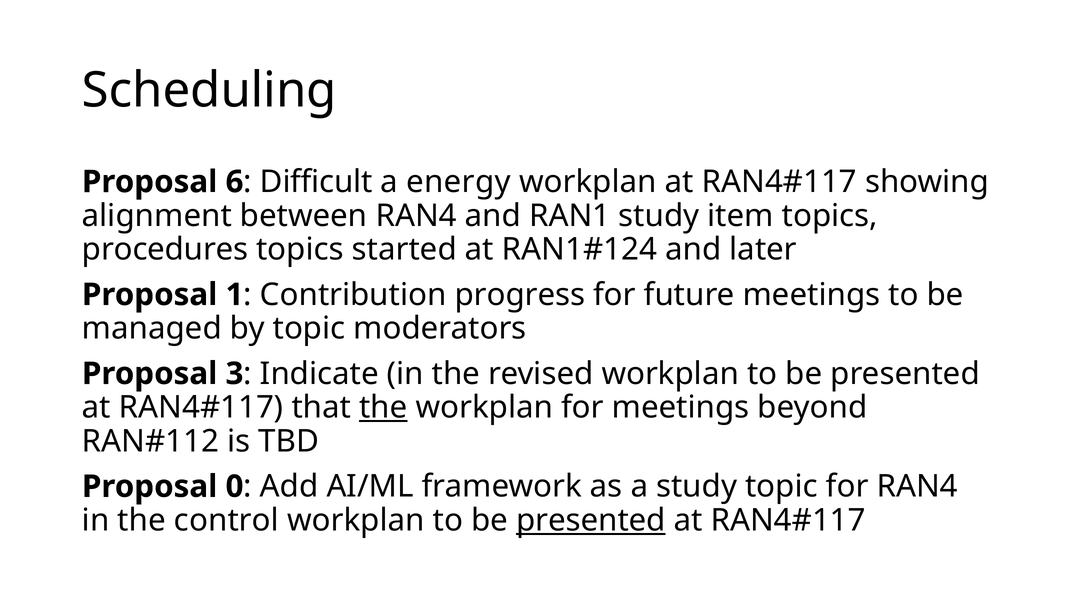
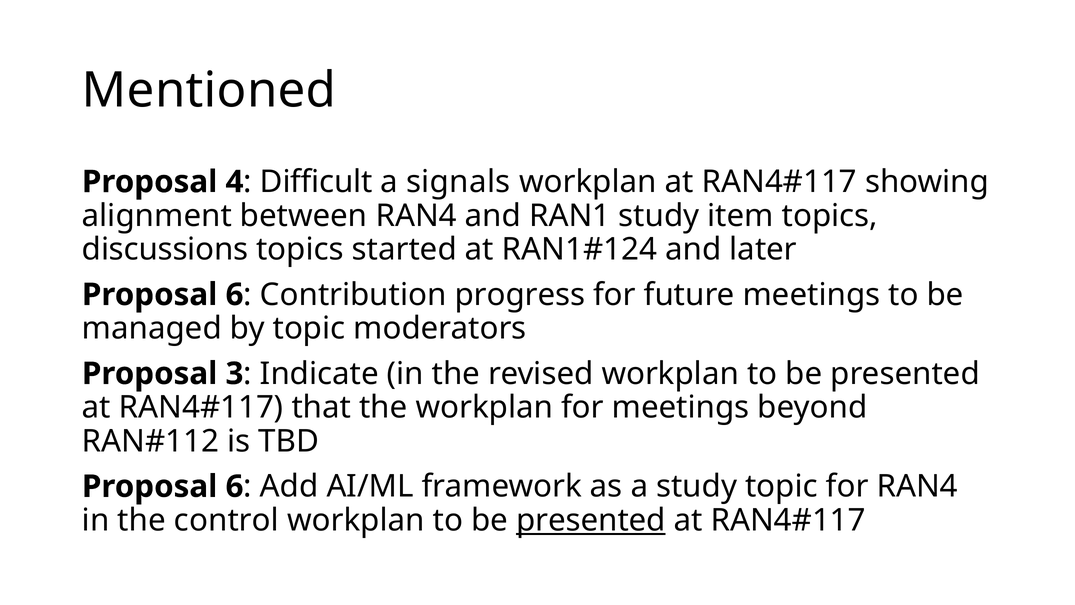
Scheduling: Scheduling -> Mentioned (209, 90)
6: 6 -> 4 (235, 182)
energy: energy -> signals (458, 182)
procedures: procedures -> discussions (165, 249)
1: 1 -> 6 (235, 295)
the underline: present -> none (383, 407)
0: 0 -> 6 (235, 486)
